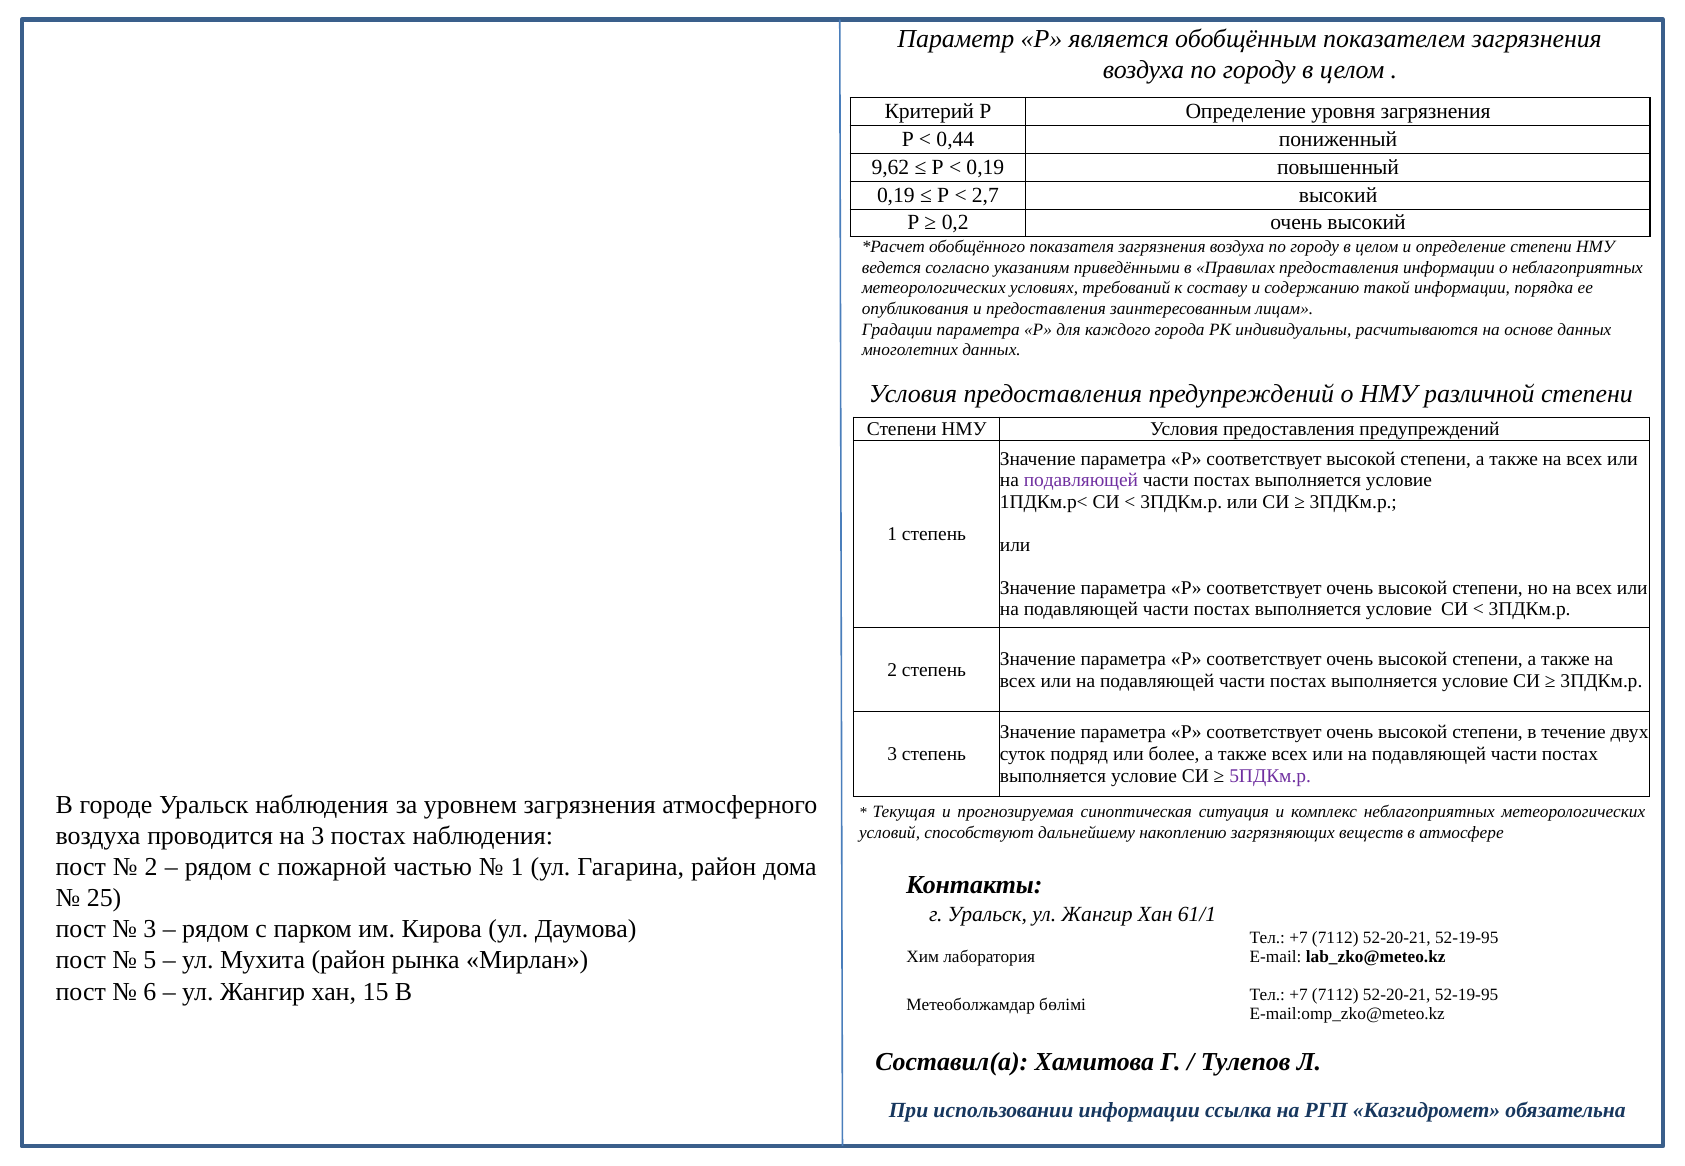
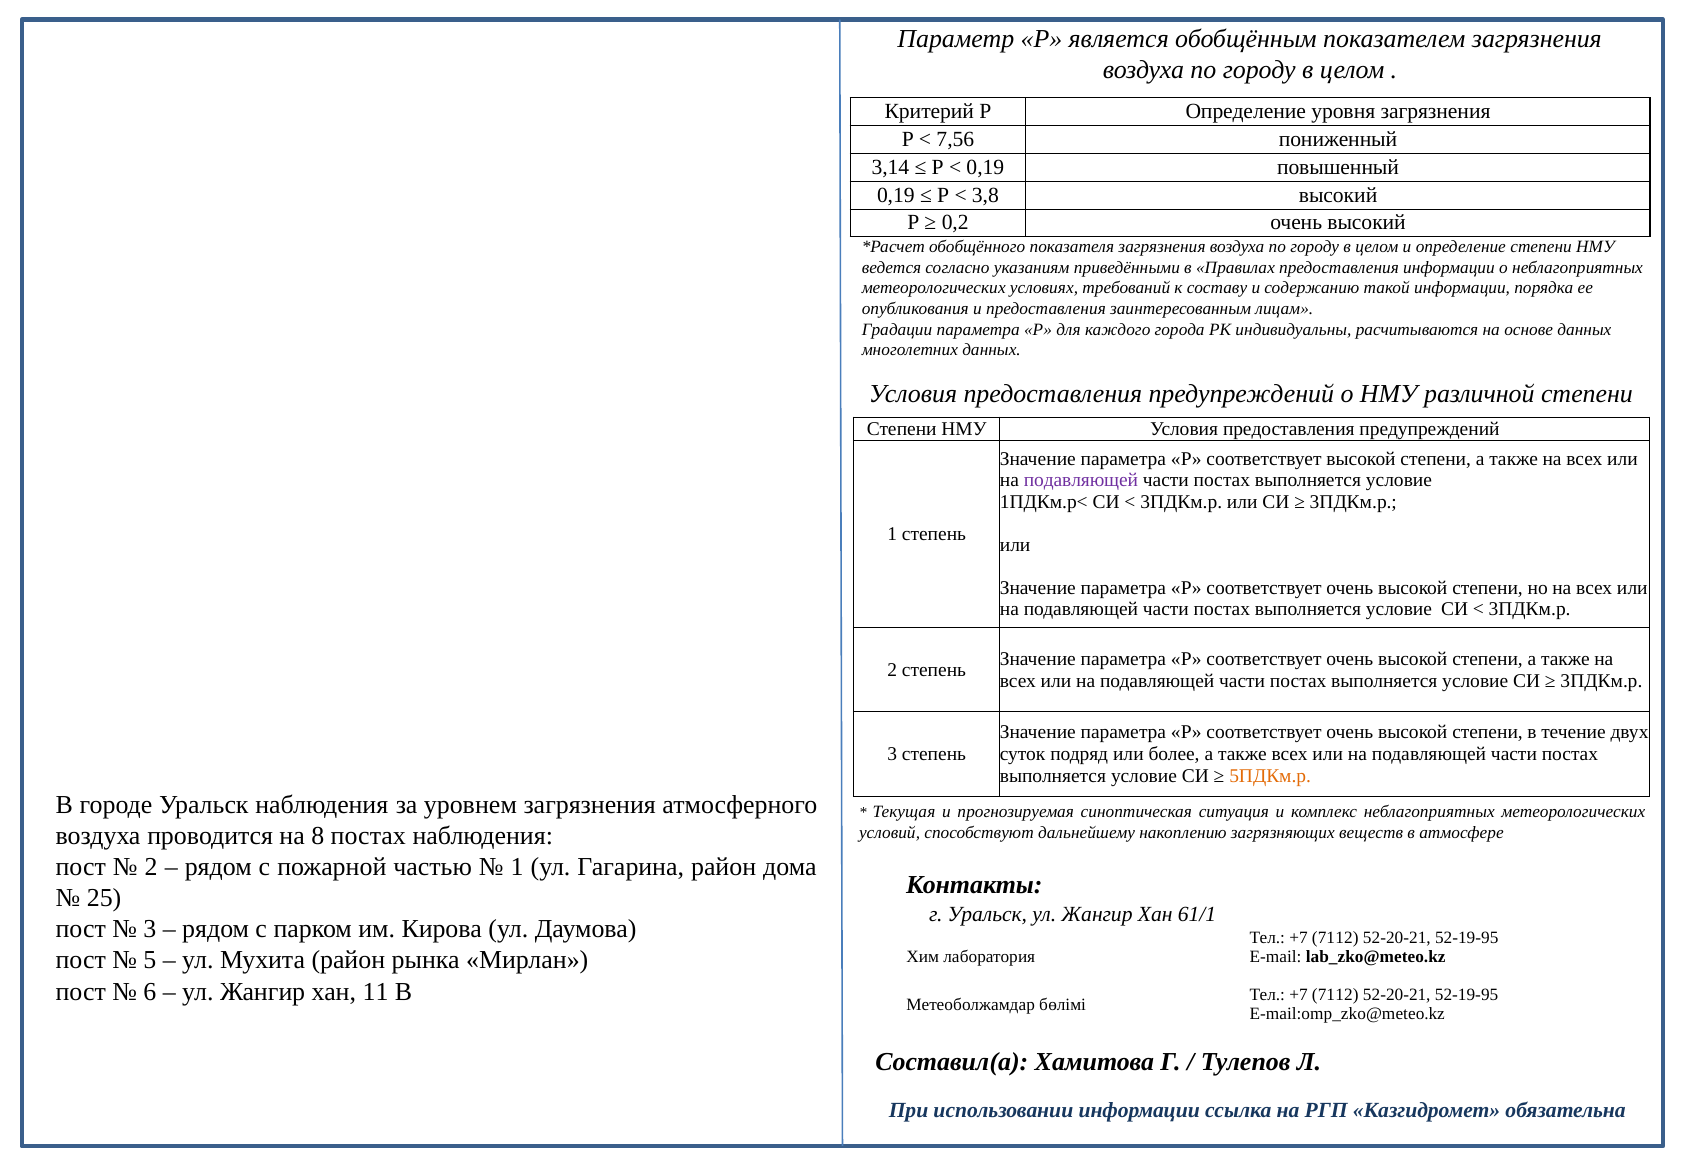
0,44: 0,44 -> 7,56 (955, 139)
9,62: 9,62 -> 3,14 (890, 167)
2,7: 2,7 -> 3,8 (985, 195)
5ПДКм.р colour: purple -> orange (1270, 776)
на 3: 3 -> 8 (318, 836)
15: 15 -> 11 (376, 992)
